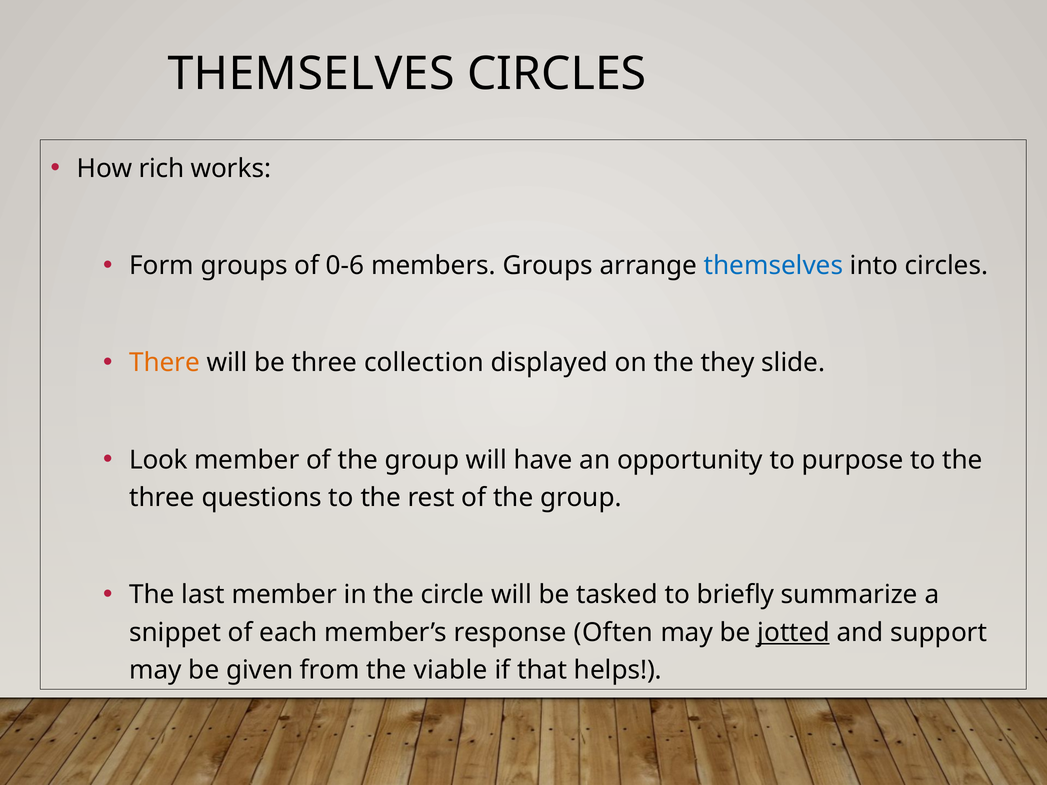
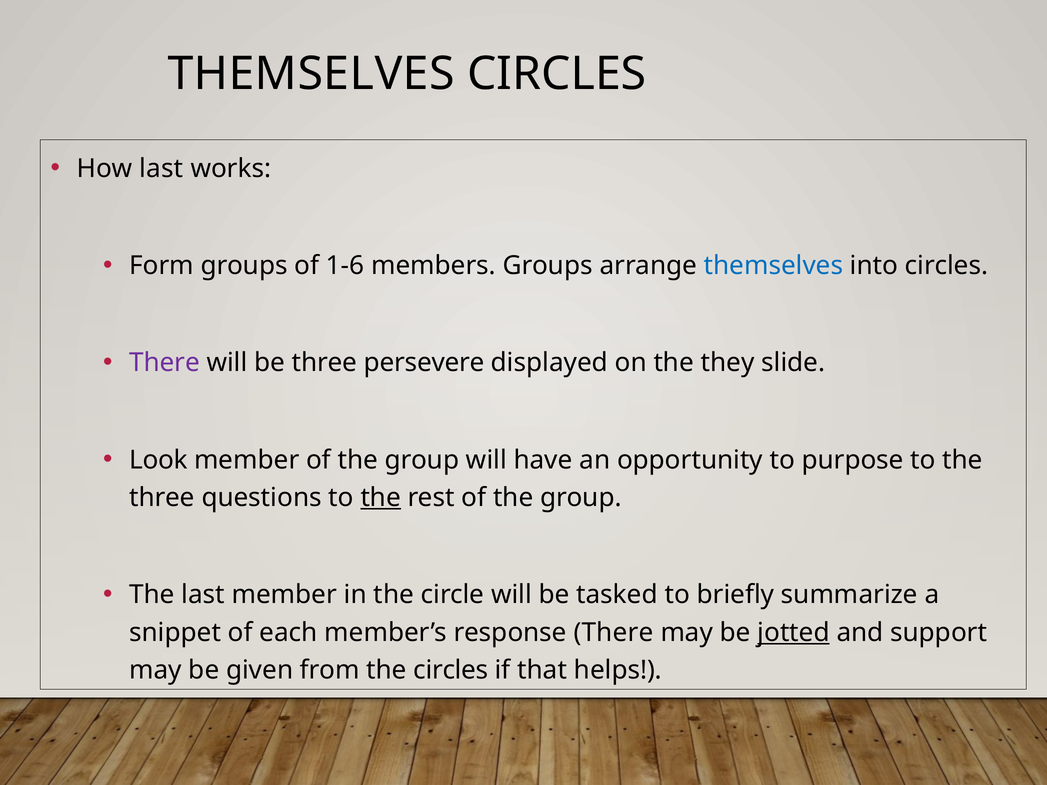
How rich: rich -> last (161, 169)
0-6: 0-6 -> 1-6 (345, 266)
There colour: orange -> purple (165, 363)
collection: collection -> persevere (424, 363)
the underline: none -> present (381, 498)
response Often: Often -> There (614, 633)
the viable: viable -> circles (451, 670)
